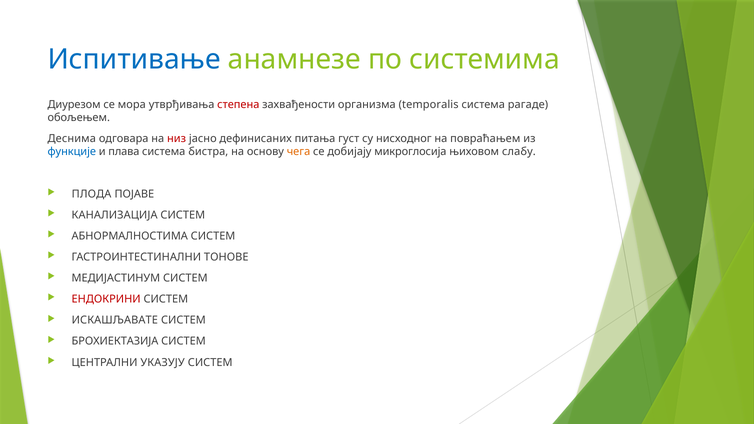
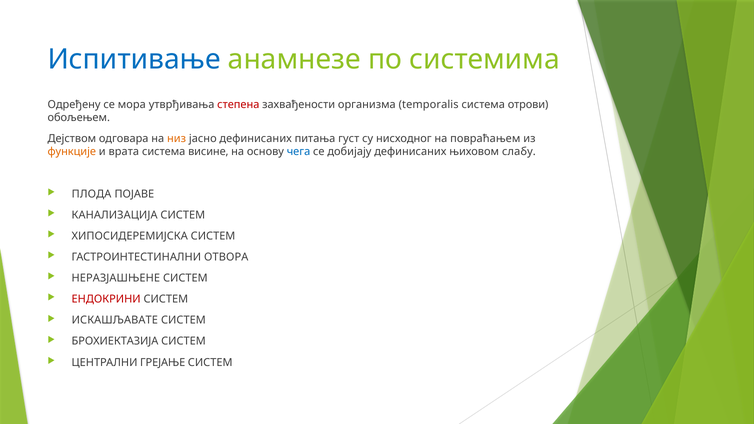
Диурезом: Диурезом -> Одређену (74, 104)
рагаде: рагаде -> отрови (528, 104)
Деснима: Деснима -> Дејством (72, 139)
низ colour: red -> orange (177, 139)
функције colour: blue -> orange (72, 152)
плава: плава -> врата (124, 152)
бистра: бистра -> висине (208, 152)
чега colour: orange -> blue (299, 152)
добијају микроглосија: микроглосија -> дефинисаних (410, 152)
АБНОРМАЛНОСТИМА: АБНОРМАЛНОСТИМА -> ХИПОСИДЕРЕМИЈСКА (130, 236)
ТОНОВЕ: ТОНОВЕ -> ОТВОРА (226, 257)
МЕДИЈАСТИНУМ: МЕДИЈАСТИНУМ -> НЕРАЗЈАШЊЕНЕ (116, 278)
УКАЗУЈУ: УКАЗУЈУ -> ГРЕЈАЊЕ (163, 363)
